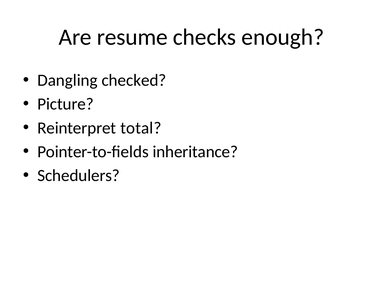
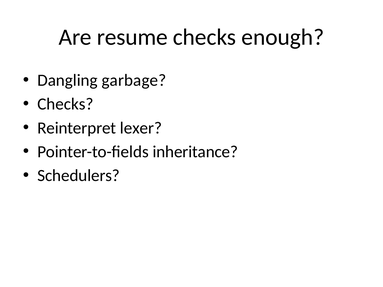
checked: checked -> garbage (134, 80)
Picture: Picture -> Checks (65, 104)
total: total -> lexer (141, 128)
